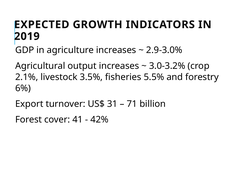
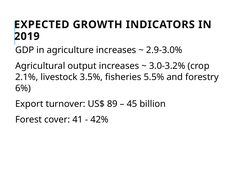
31: 31 -> 89 (112, 104)
71: 71 -> 45 (132, 104)
